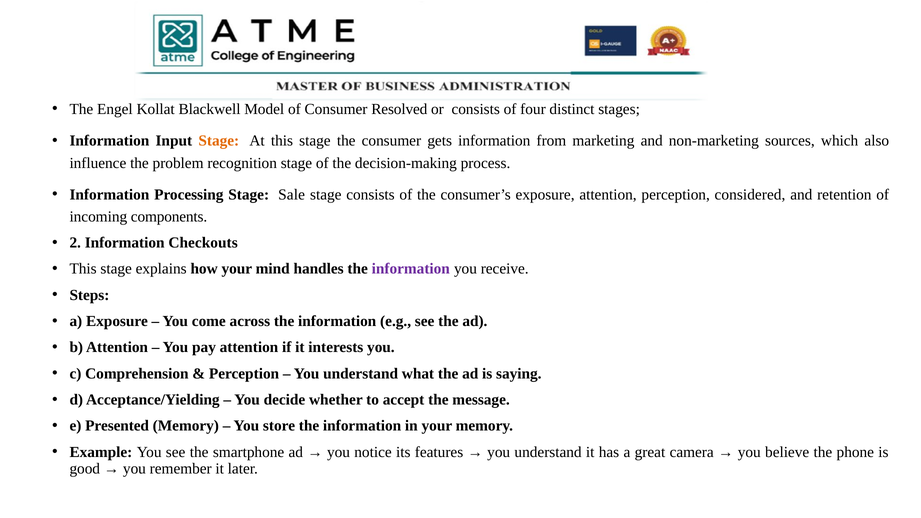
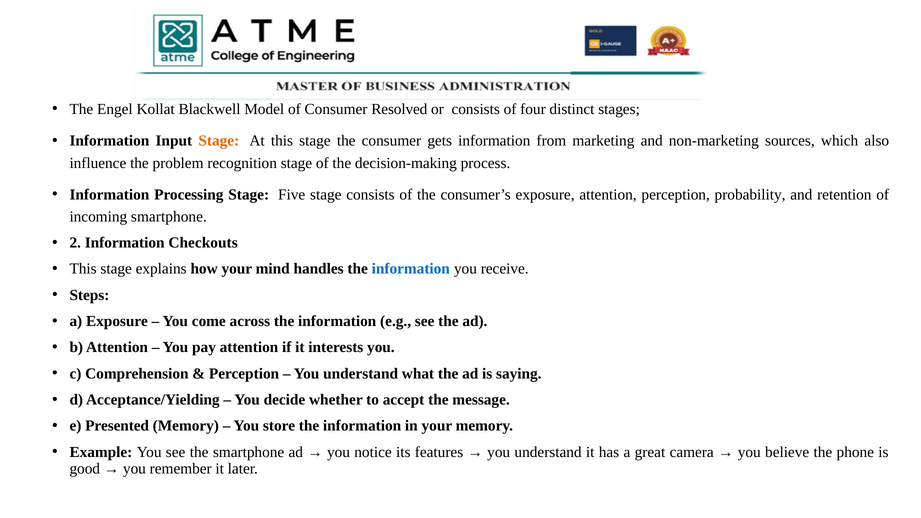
Sale: Sale -> Five (292, 195)
considered: considered -> probability (750, 195)
incoming components: components -> smartphone (169, 217)
information colour: purple -> blue (411, 269)
